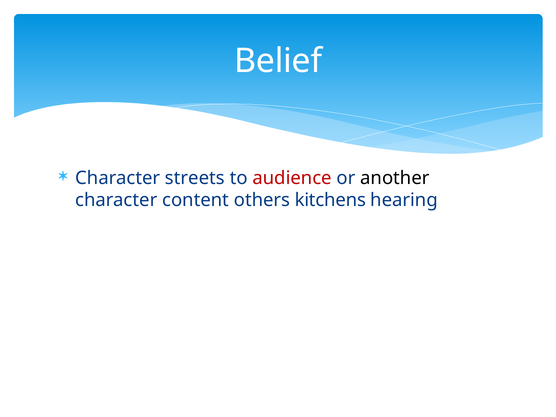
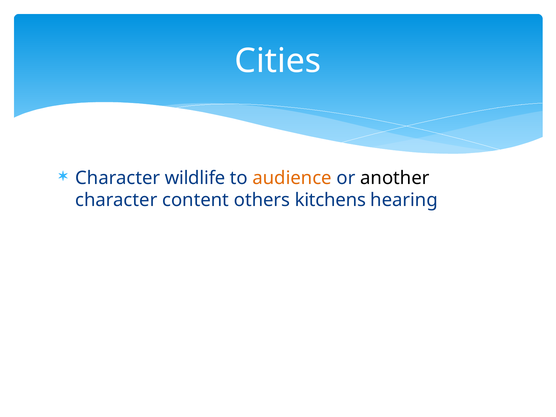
Belief: Belief -> Cities (278, 61)
streets: streets -> wildlife (195, 178)
audience colour: red -> orange (292, 178)
